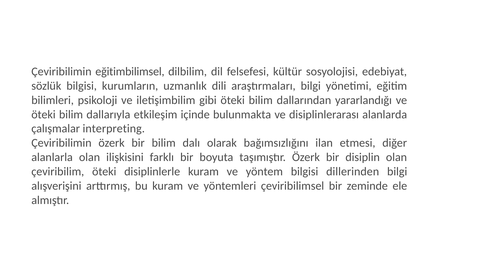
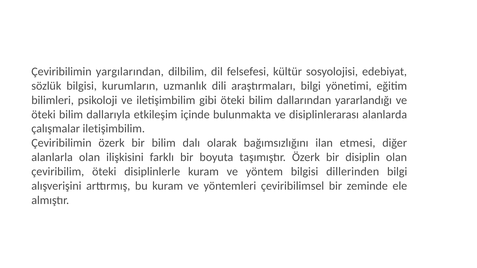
eğitimbilimsel: eğitimbilimsel -> yargılarından (130, 72)
çalışmalar interpreting: interpreting -> iletişimbilim (114, 129)
